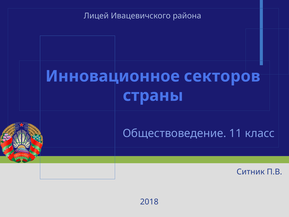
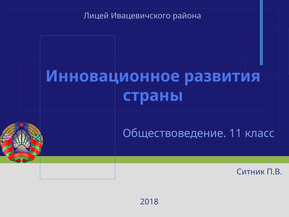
секторов: секторов -> развития (222, 76)
